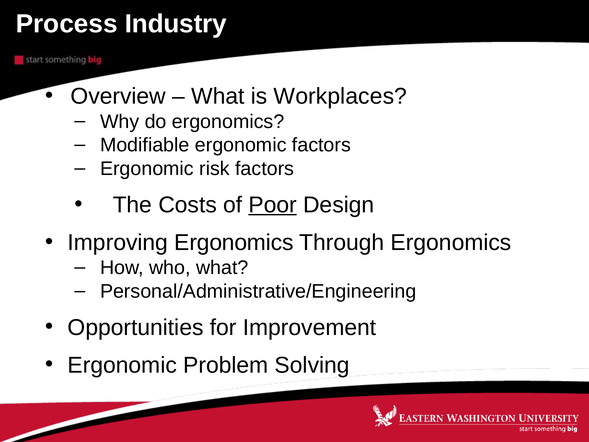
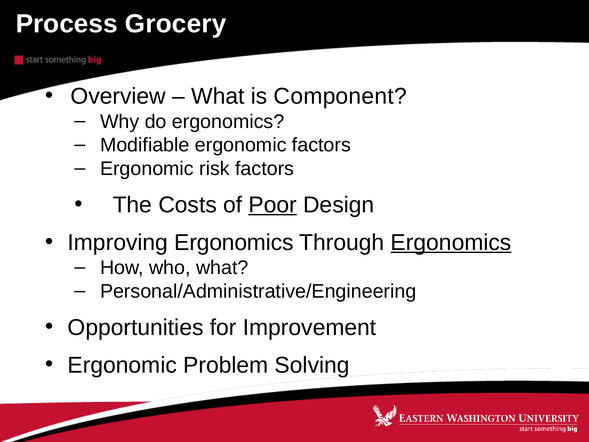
Industry: Industry -> Grocery (176, 24)
Workplaces: Workplaces -> Component (340, 96)
Ergonomics underline: none -> present (451, 242)
